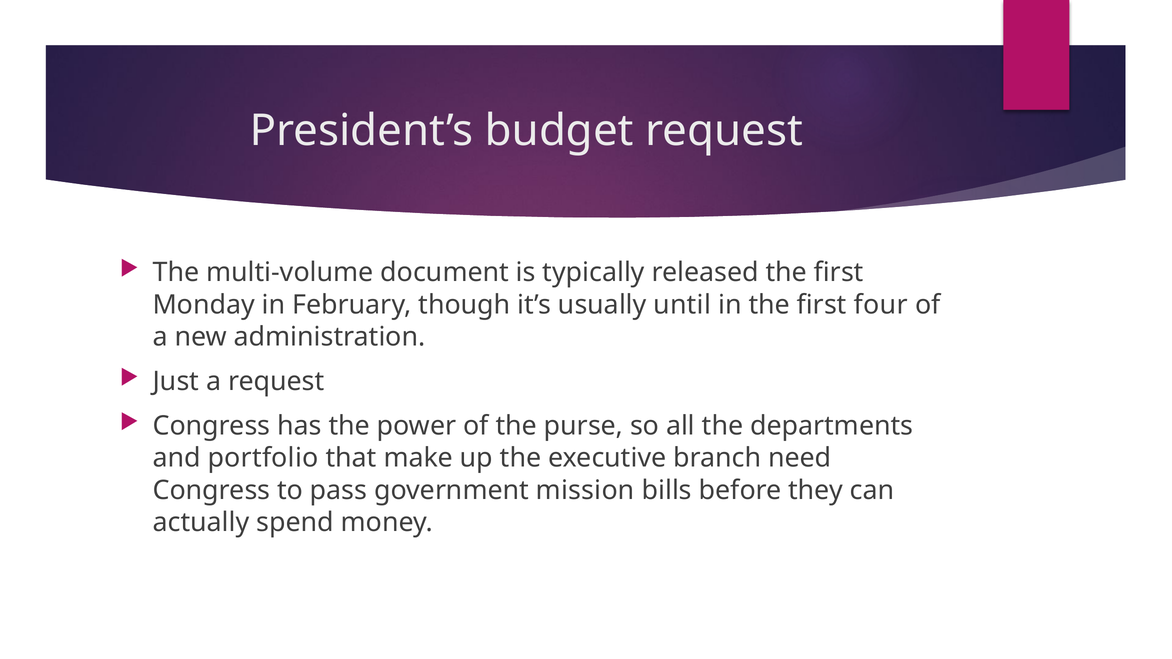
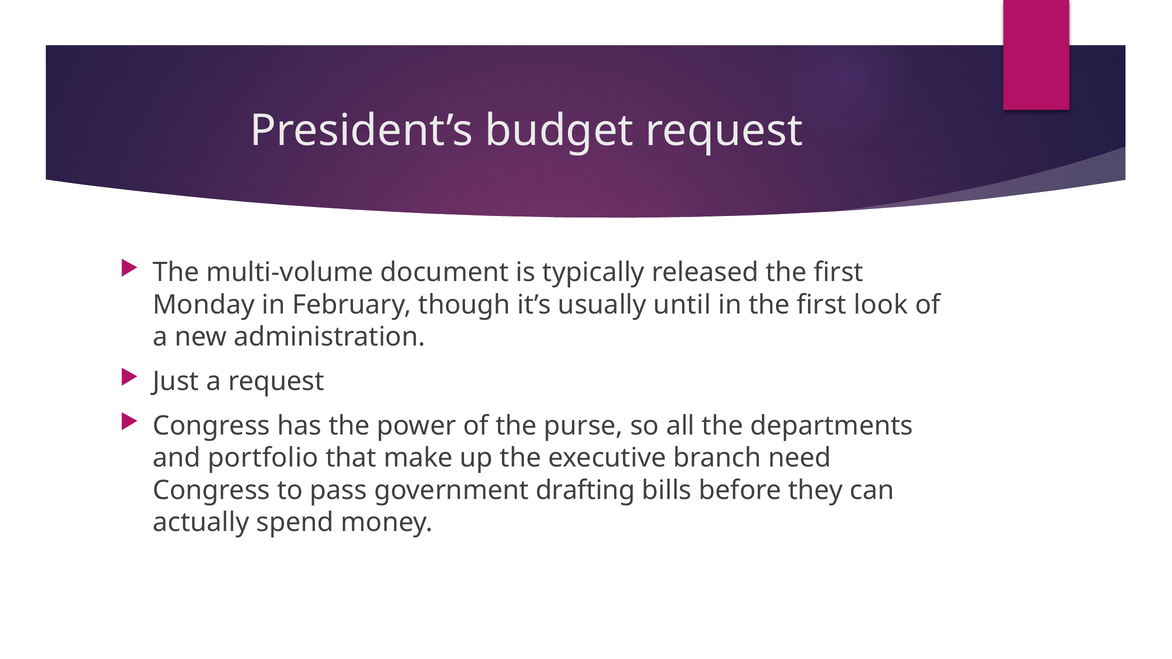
four: four -> look (881, 305)
mission: mission -> drafting (585, 490)
